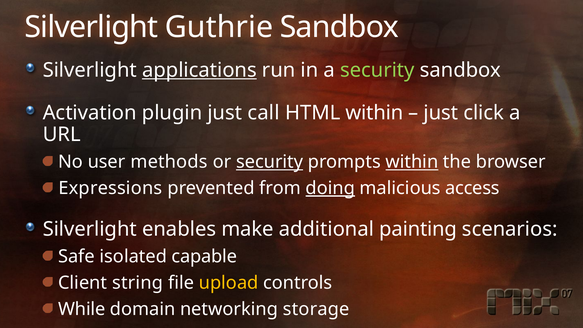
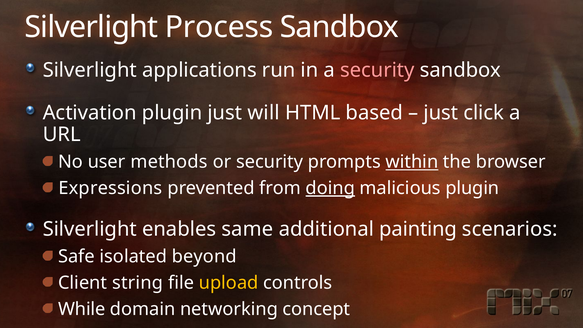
Guthrie: Guthrie -> Process (219, 27)
applications underline: present -> none (199, 70)
security colour: light green -> pink (377, 70)
call: call -> will (264, 113)
HTML within: within -> based (374, 113)
security underline: present -> none (270, 162)
malicious access: access -> plugin (472, 188)
make: make -> same (247, 229)
capable: capable -> beyond (204, 257)
storage: storage -> concept (316, 309)
